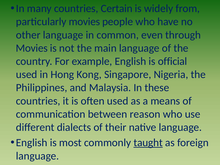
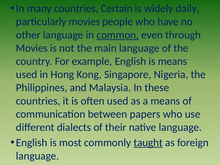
from: from -> daily (188, 8)
common underline: none -> present (118, 35)
is official: official -> means (173, 61)
reason: reason -> papers (145, 114)
